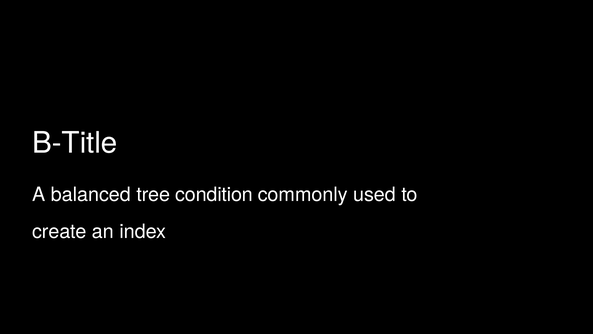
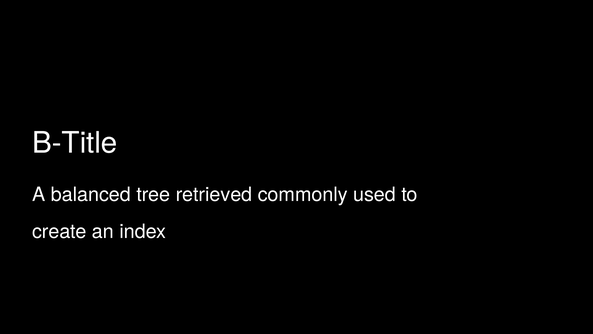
condition: condition -> retrieved (214, 195)
